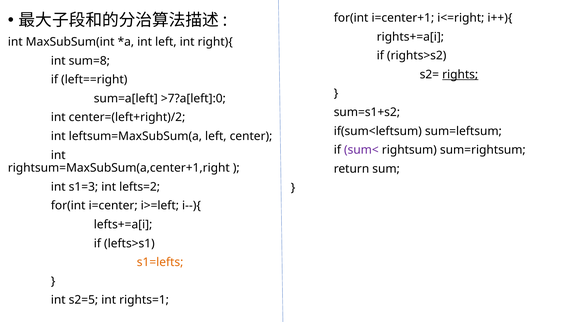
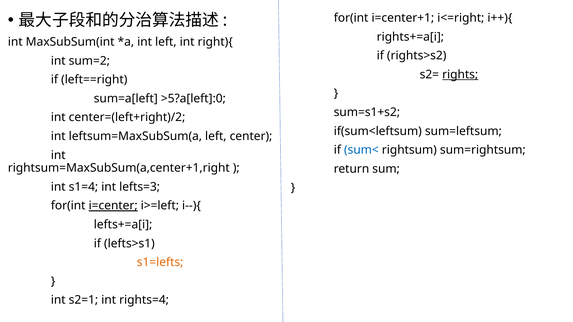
sum=8: sum=8 -> sum=2 (89, 61)
>7?a[left]:0: >7?a[left]:0 -> >5?a[left]:0 (193, 99)
sum< colour: purple -> blue (361, 150)
s1=3: s1=3 -> s1=4 (83, 187)
lefts=2: lefts=2 -> lefts=3 (140, 187)
i=center underline: none -> present (113, 206)
s2=5: s2=5 -> s2=1 (83, 300)
rights=1: rights=1 -> rights=4 (144, 300)
